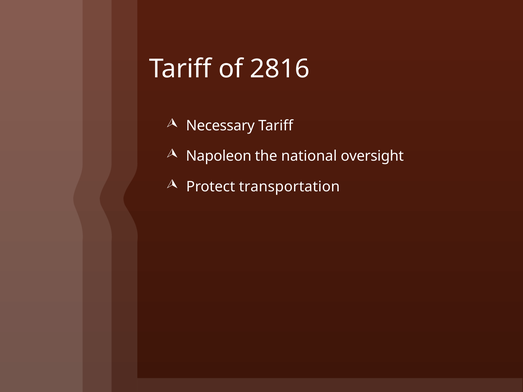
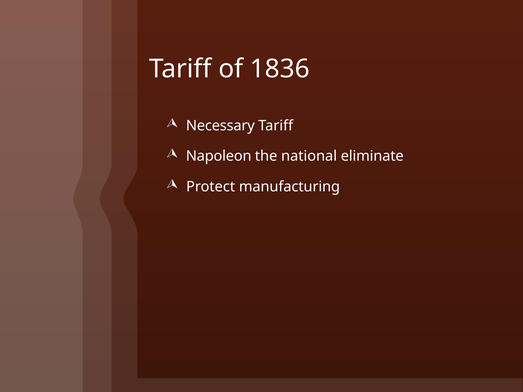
2816: 2816 -> 1836 (280, 69)
oversight: oversight -> eliminate (372, 156)
transportation: transportation -> manufacturing (289, 187)
